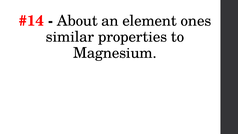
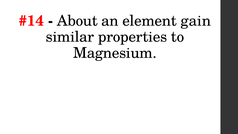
ones: ones -> gain (196, 21)
